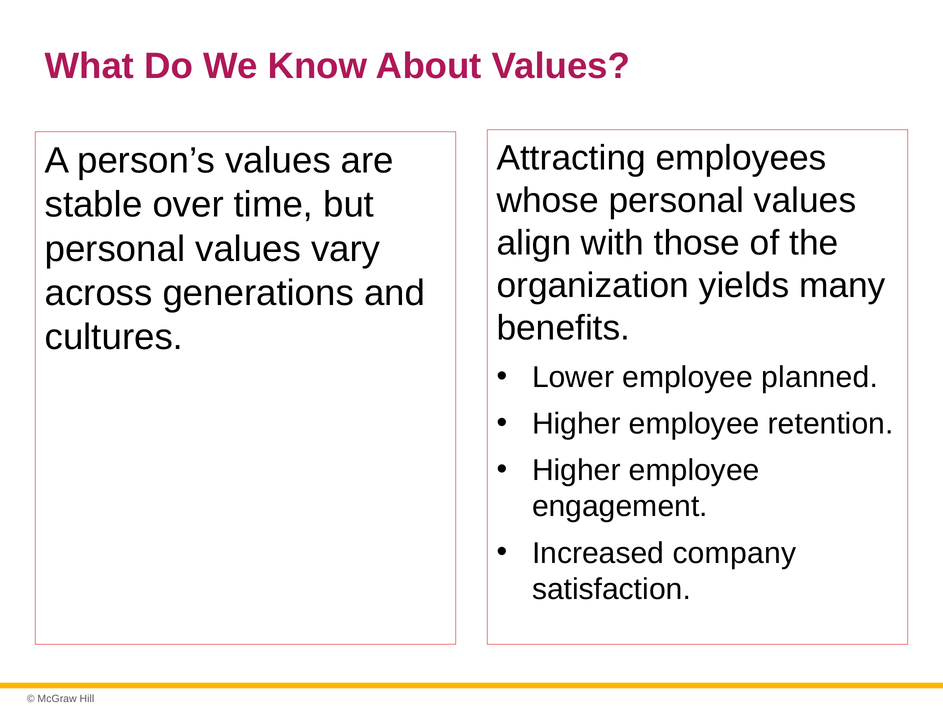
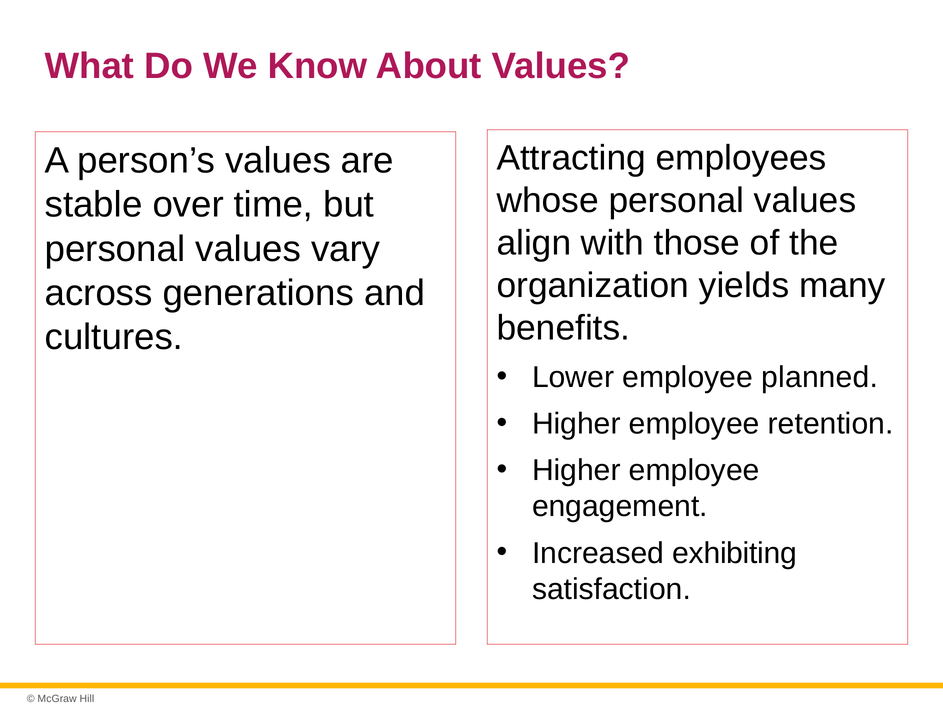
company: company -> exhibiting (735, 553)
